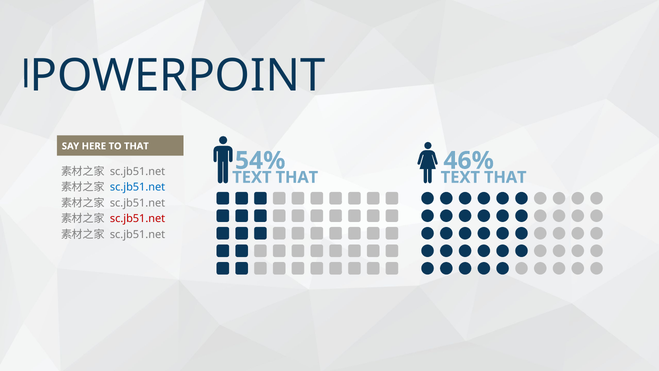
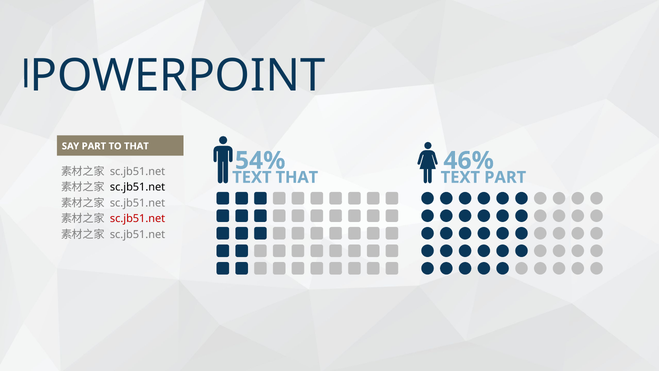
SAY HERE: HERE -> PART (94, 146)
THAT: THAT -> PART (505, 177)
sc.jb51.net colour: blue -> black (138, 187)
